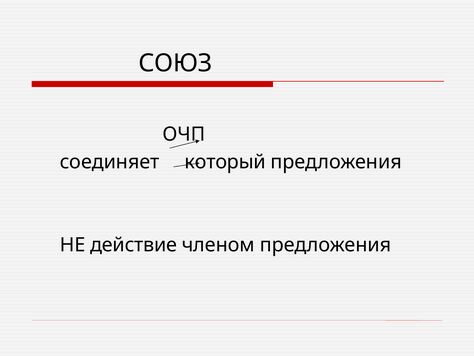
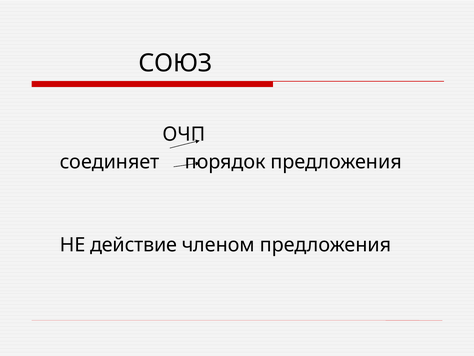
который: который -> порядок (225, 162)
